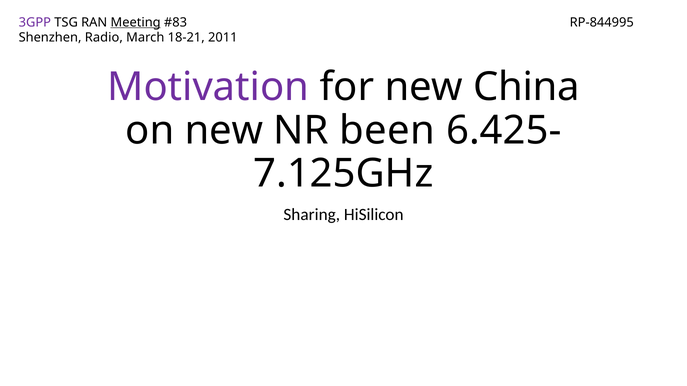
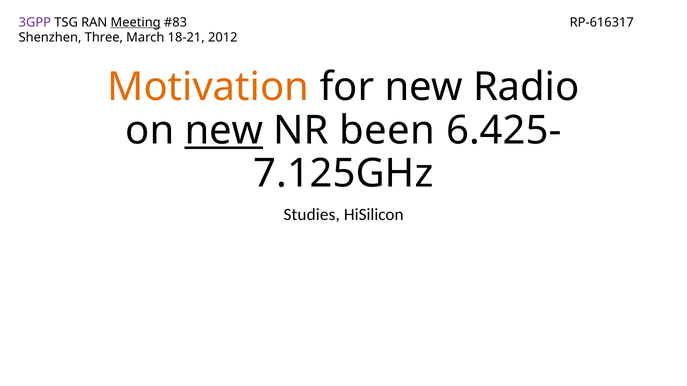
RP-844995: RP-844995 -> RP-616317 (602, 22)
Radio: Radio -> Three (104, 38)
2011: 2011 -> 2012 (223, 38)
Motivation colour: purple -> orange (208, 87)
China: China -> Radio (526, 87)
new underline: none -> present (224, 130)
Sharing: Sharing -> Studies (312, 215)
